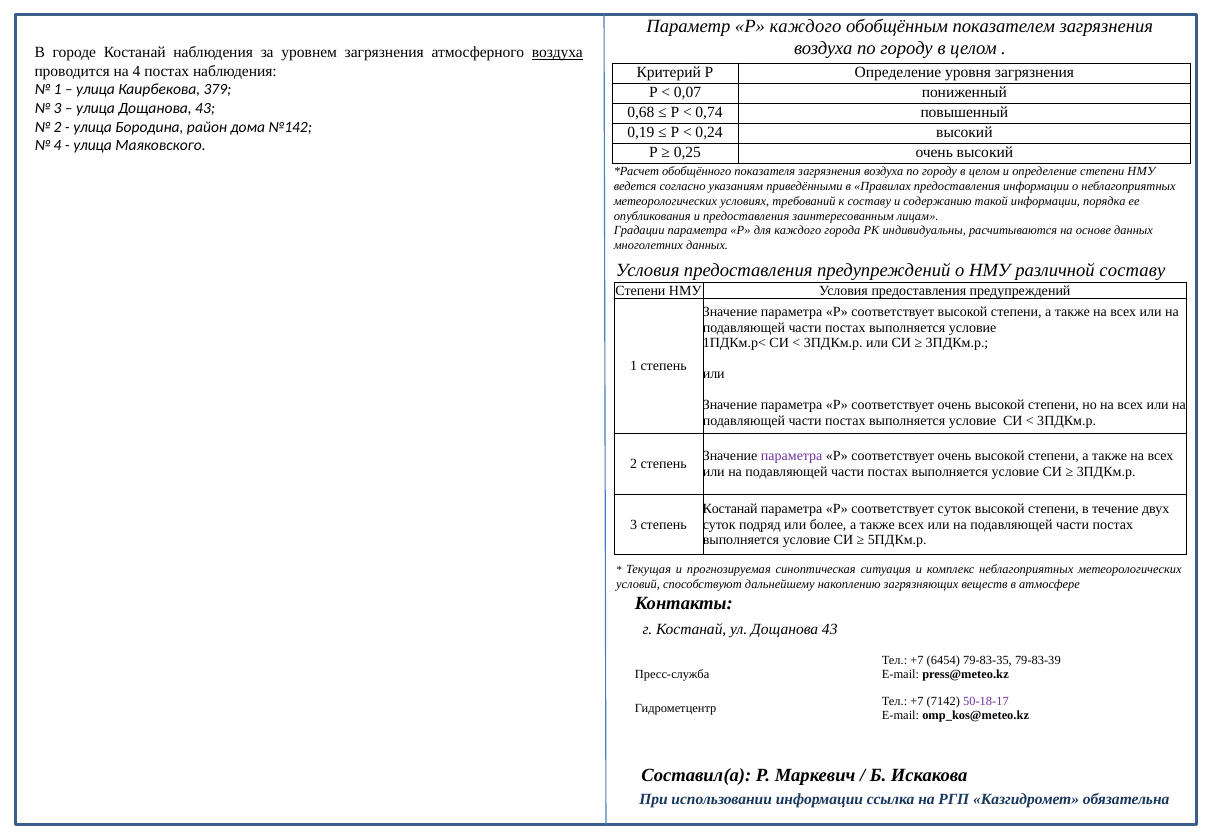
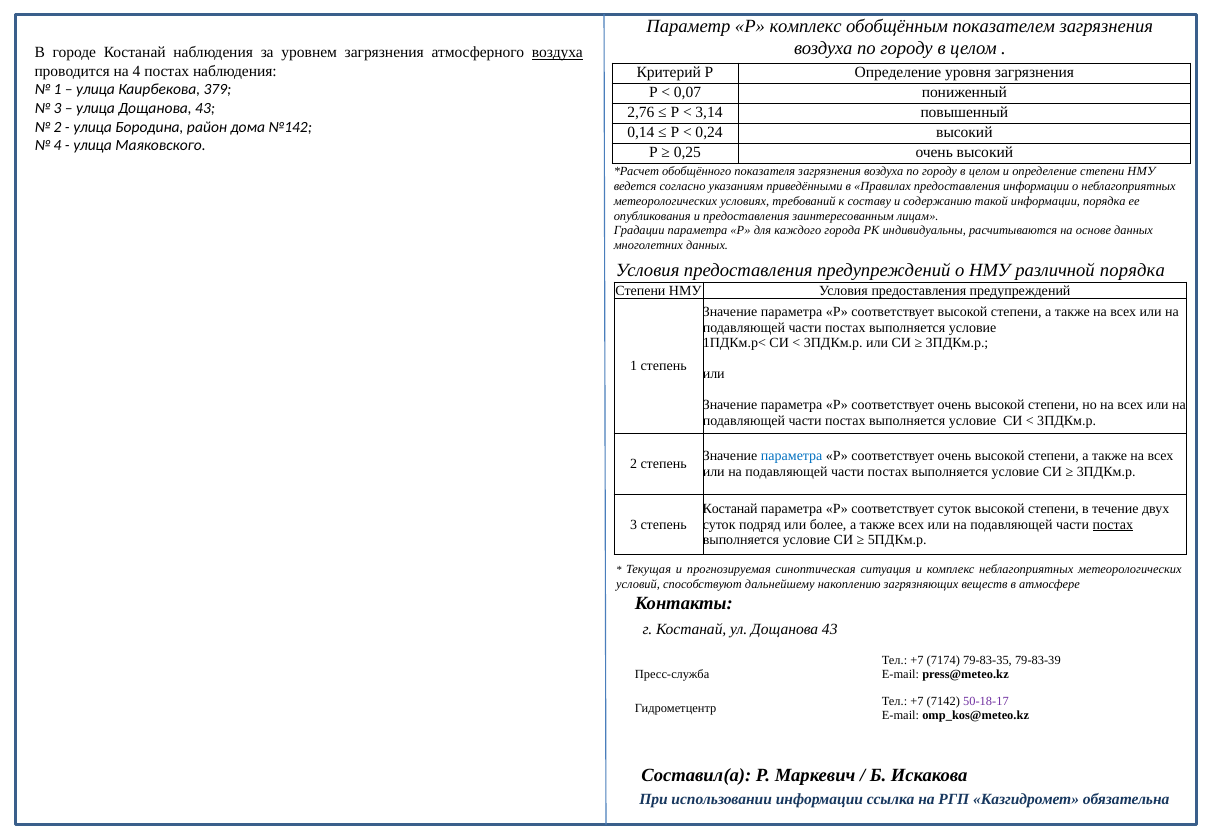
Р каждого: каждого -> комплекс (806, 26)
0,68: 0,68 -> 2,76 (641, 113)
0,74: 0,74 -> 3,14 (709, 113)
0,19: 0,19 -> 0,14 (641, 133)
различной составу: составу -> порядка (1132, 271)
параметра colour: purple -> blue (792, 456)
постах underline: none -> present (1113, 524)
6454: 6454 -> 7174 (943, 661)
